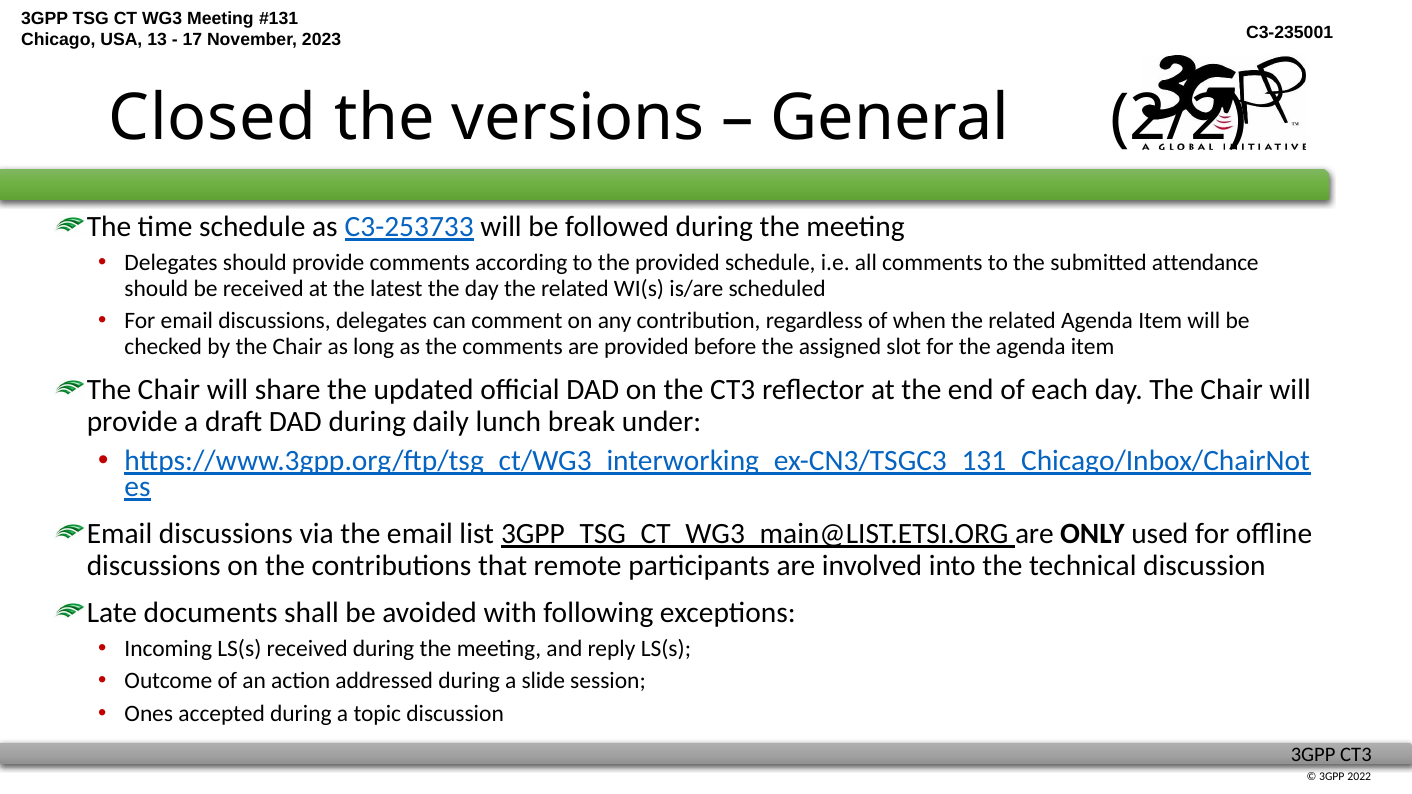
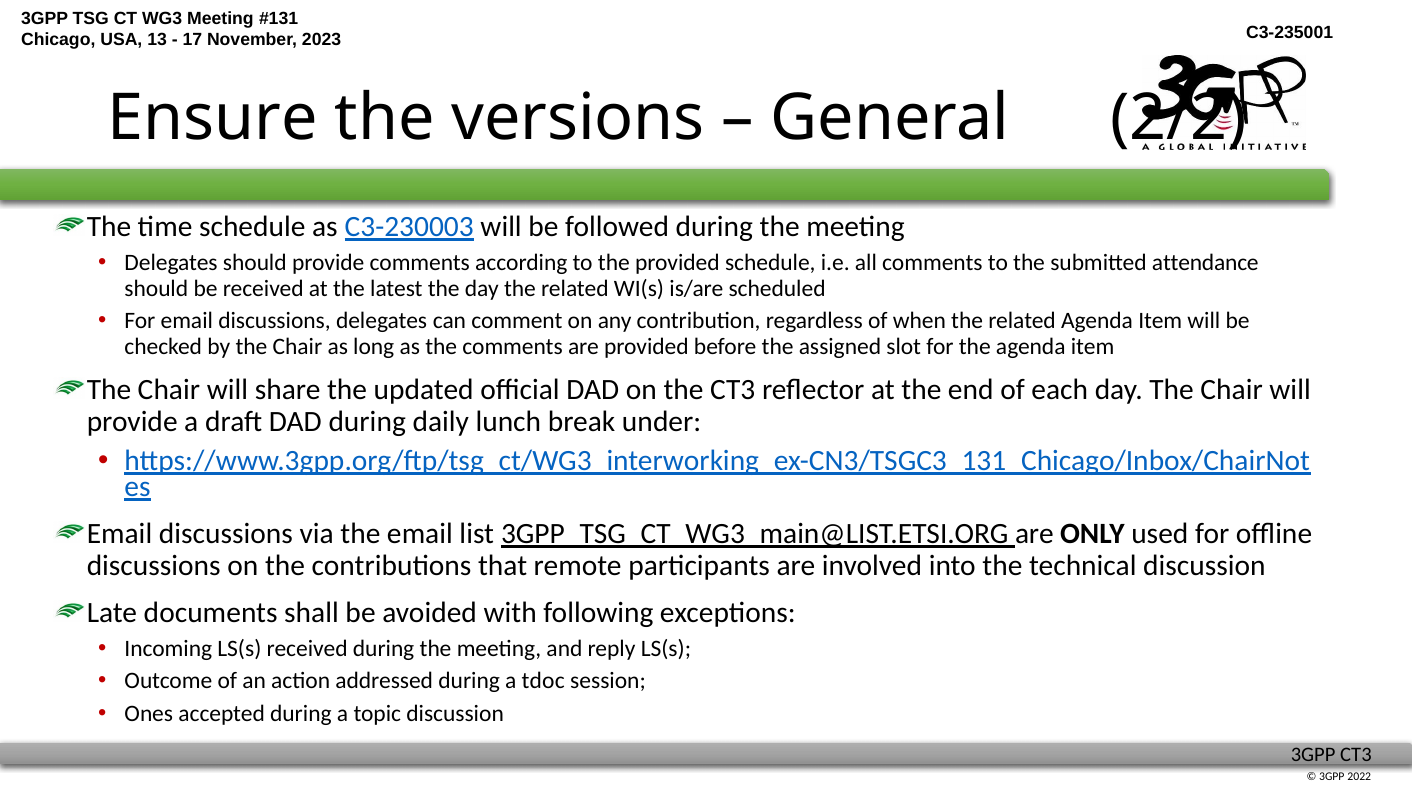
Closed: Closed -> Ensure (213, 119)
C3-253733: C3-253733 -> C3-230003 (409, 227)
slide: slide -> tdoc (543, 681)
